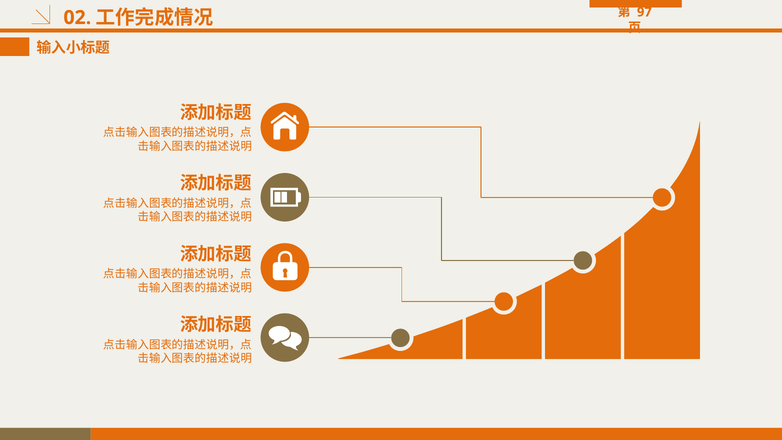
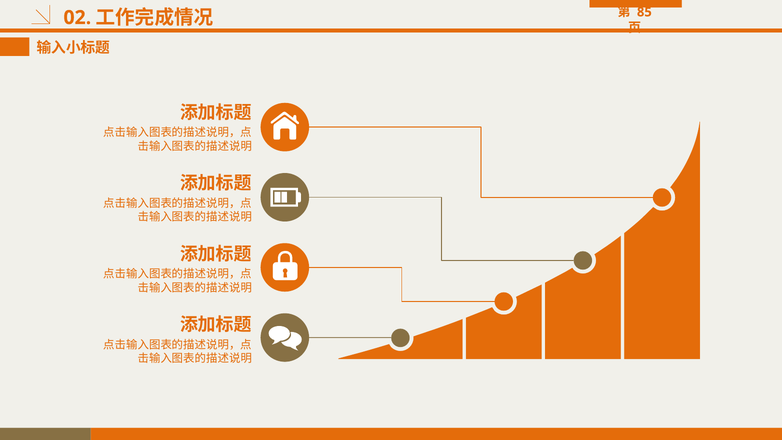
97: 97 -> 85 (644, 12)
